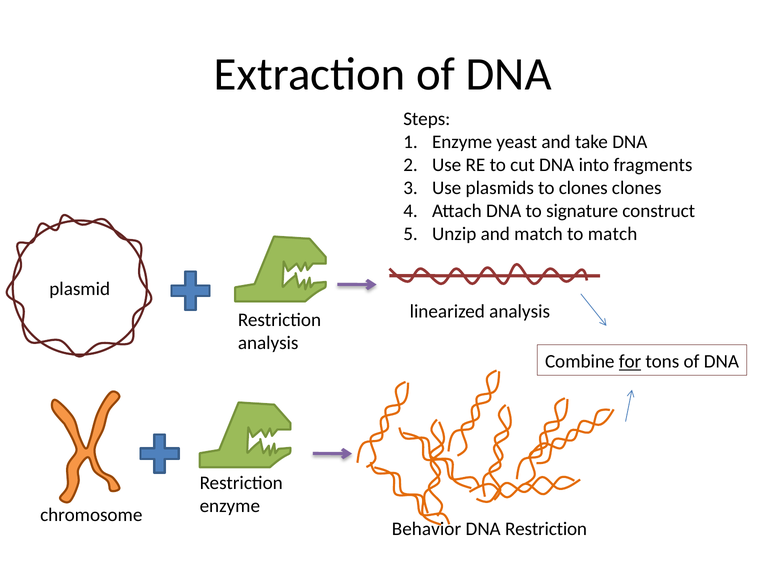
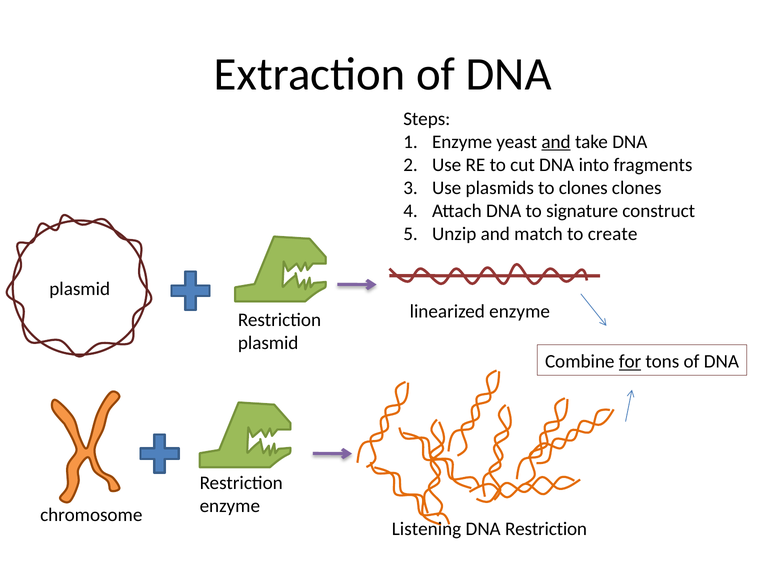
and underline: none -> present (556, 142)
to match: match -> create (613, 234)
linearized analysis: analysis -> enzyme (520, 311)
analysis: analysis -> plasmid (268, 343)
Behavior: Behavior -> Listening (427, 528)
